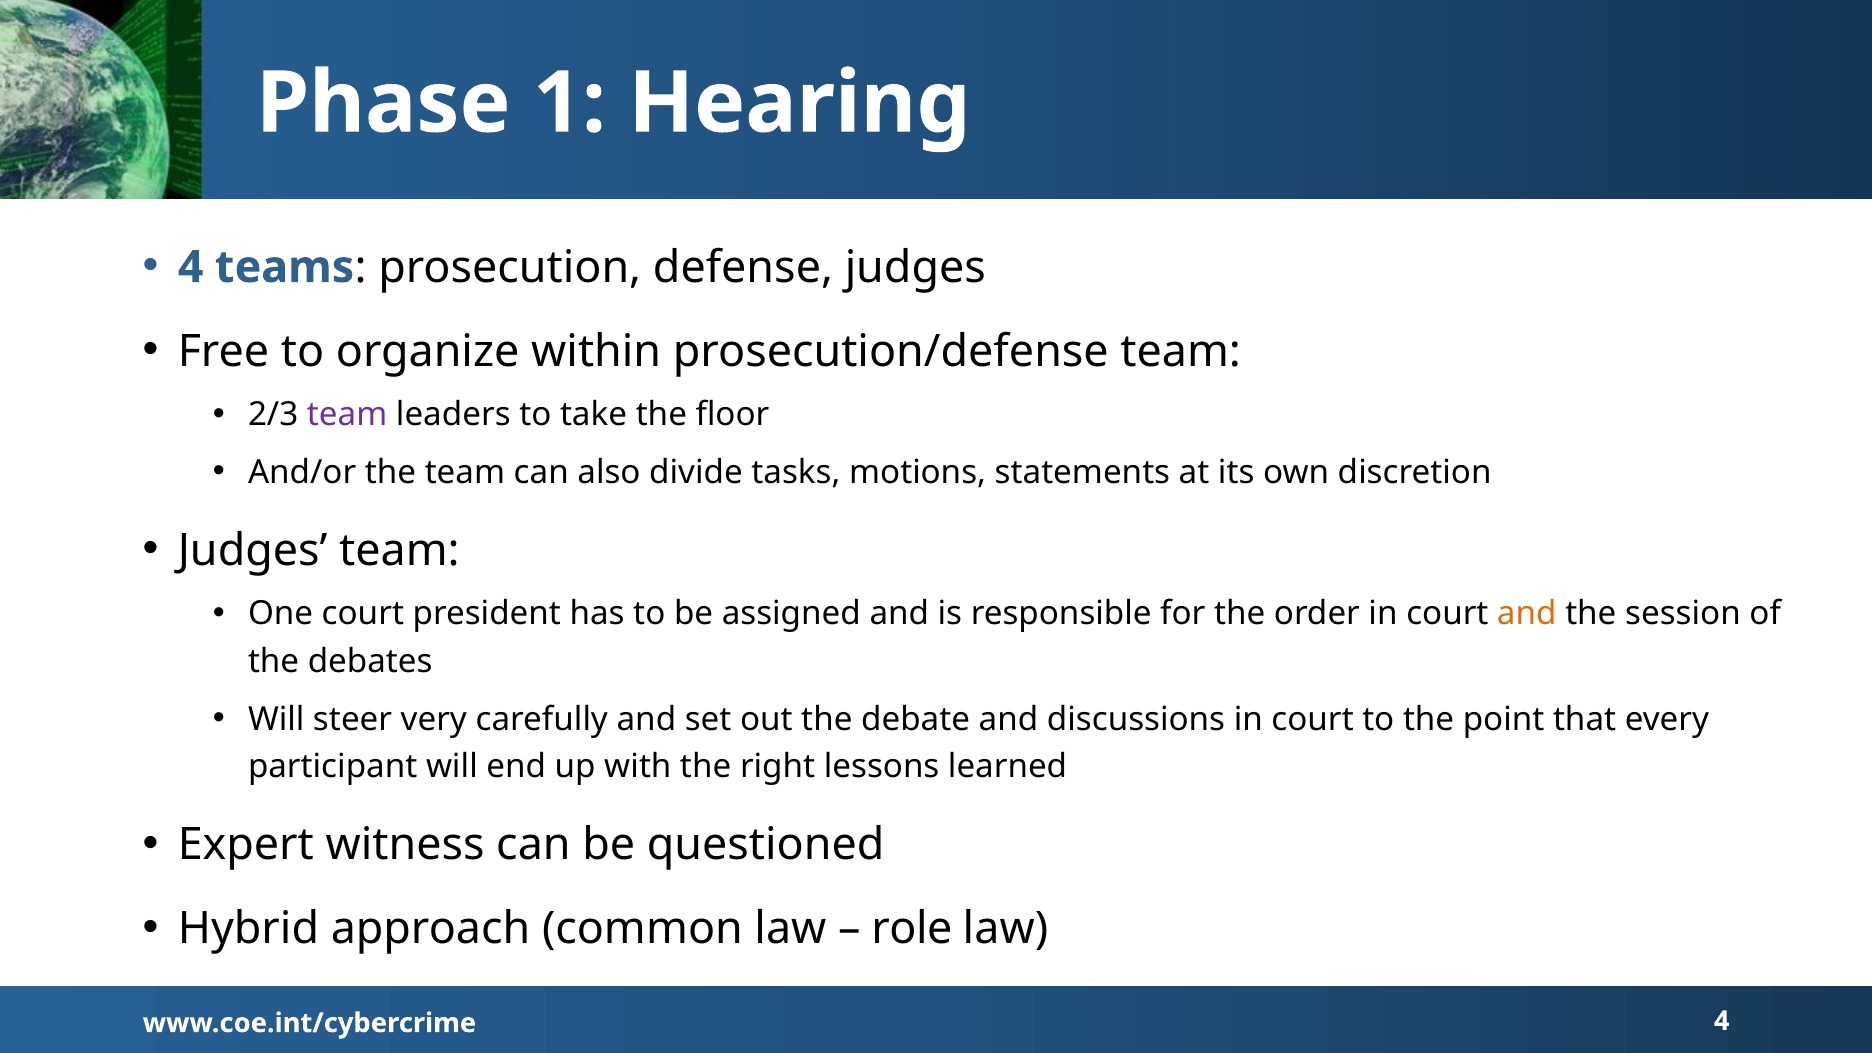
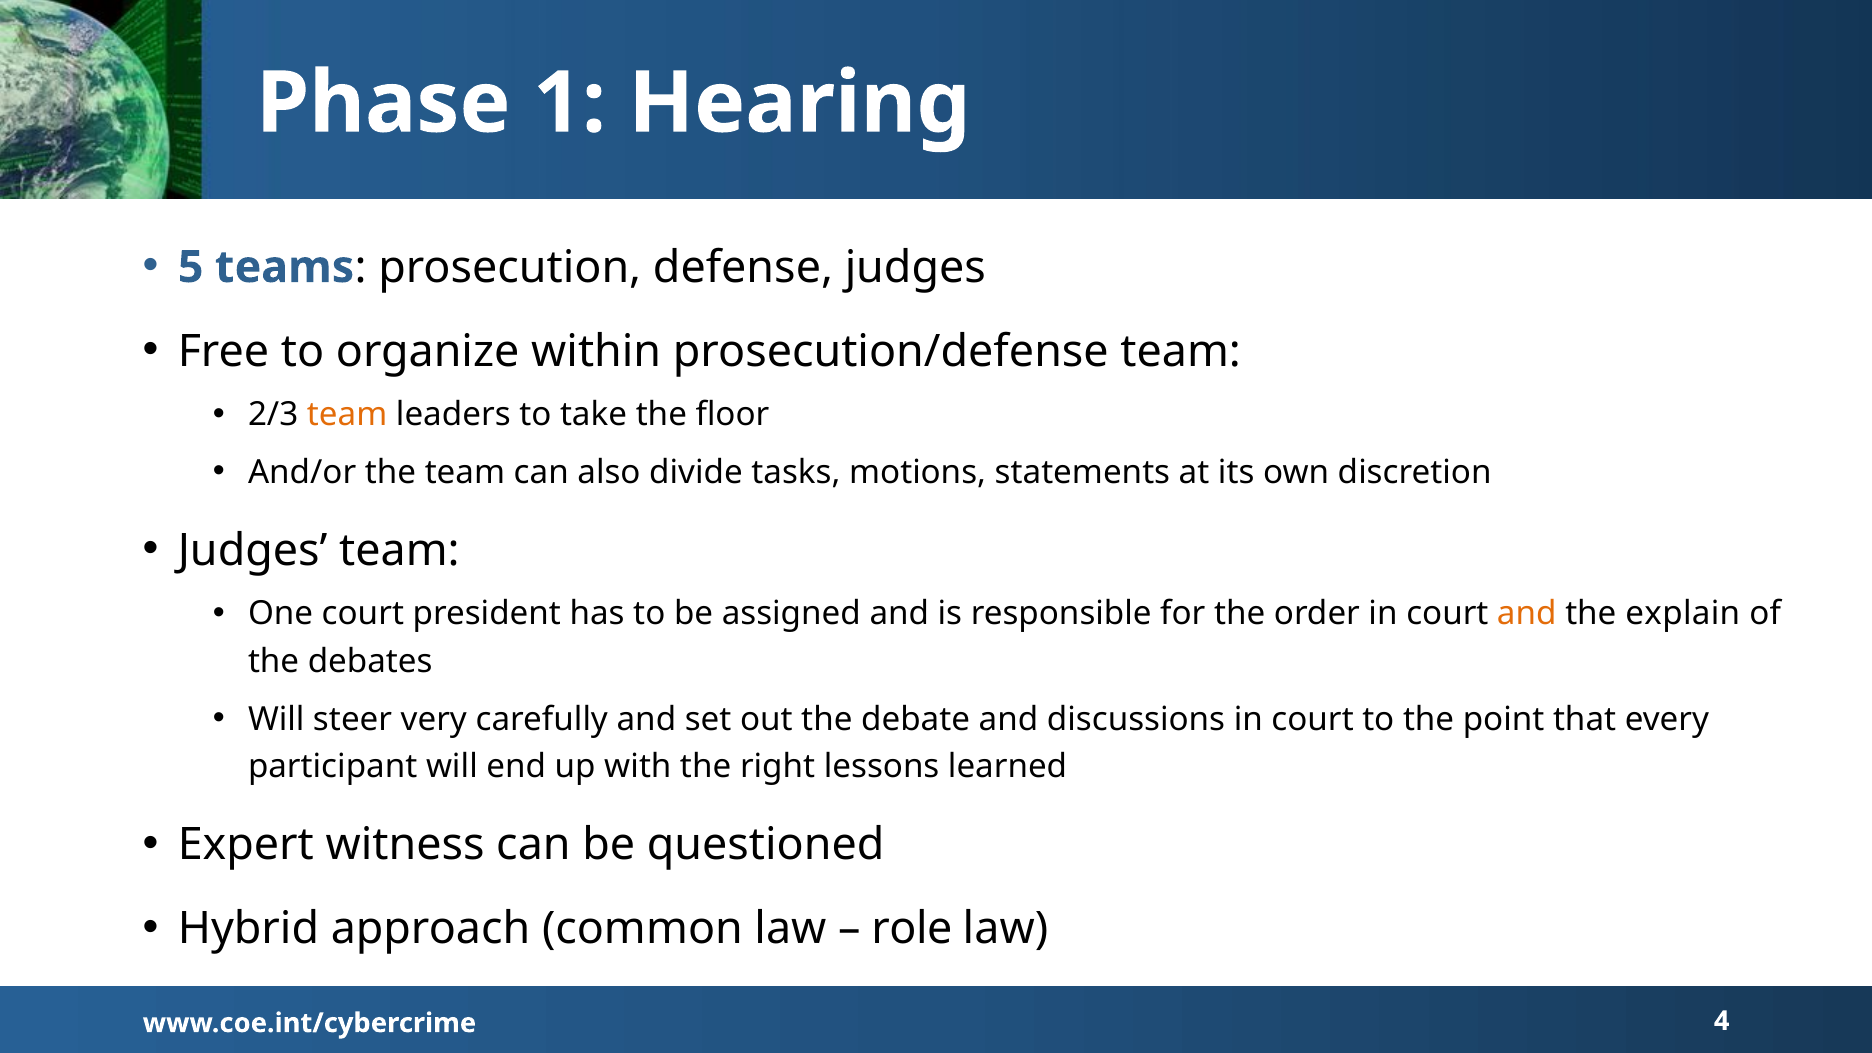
4: 4 -> 5 (191, 267)
team colour: purple -> orange (347, 415)
session: session -> explain (1683, 614)
